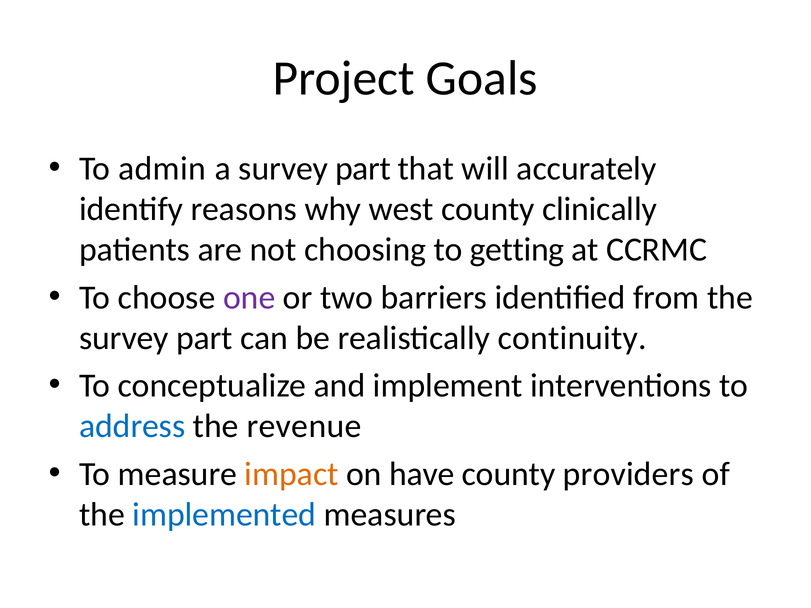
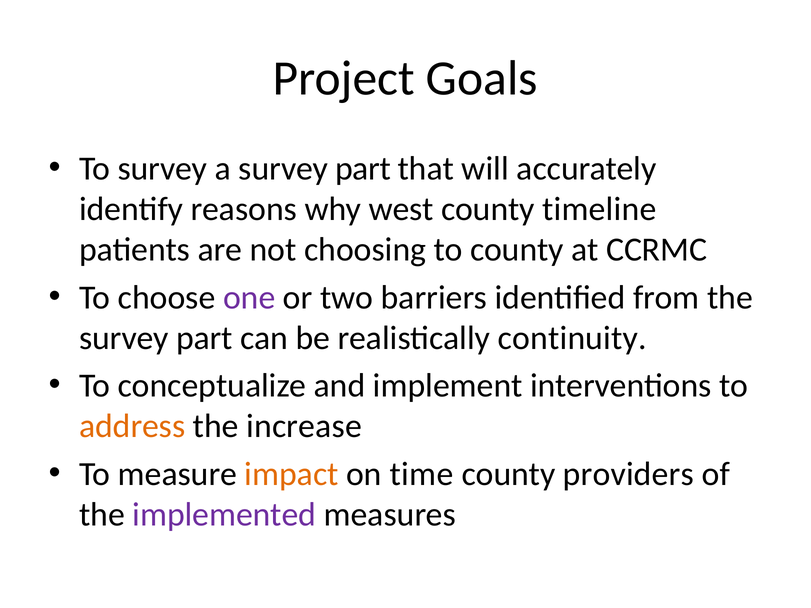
To admin: admin -> survey (162, 169)
clinically: clinically -> timeline (599, 209)
to getting: getting -> county (517, 250)
address colour: blue -> orange (132, 426)
revenue: revenue -> increase (304, 426)
have: have -> time (422, 474)
implemented colour: blue -> purple (224, 515)
